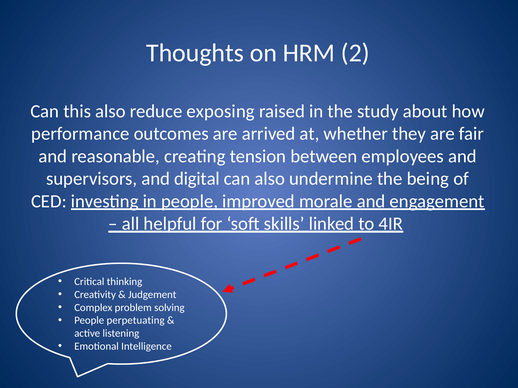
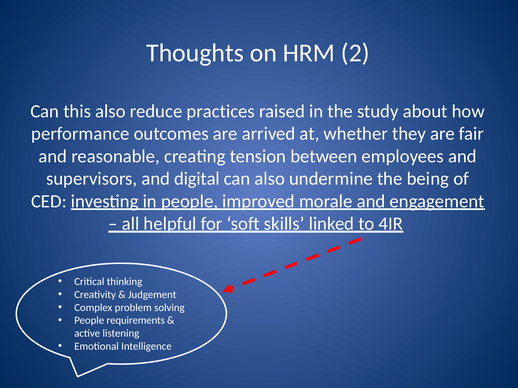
exposing: exposing -> practices (221, 112)
perpetuating: perpetuating -> requirements (136, 321)
